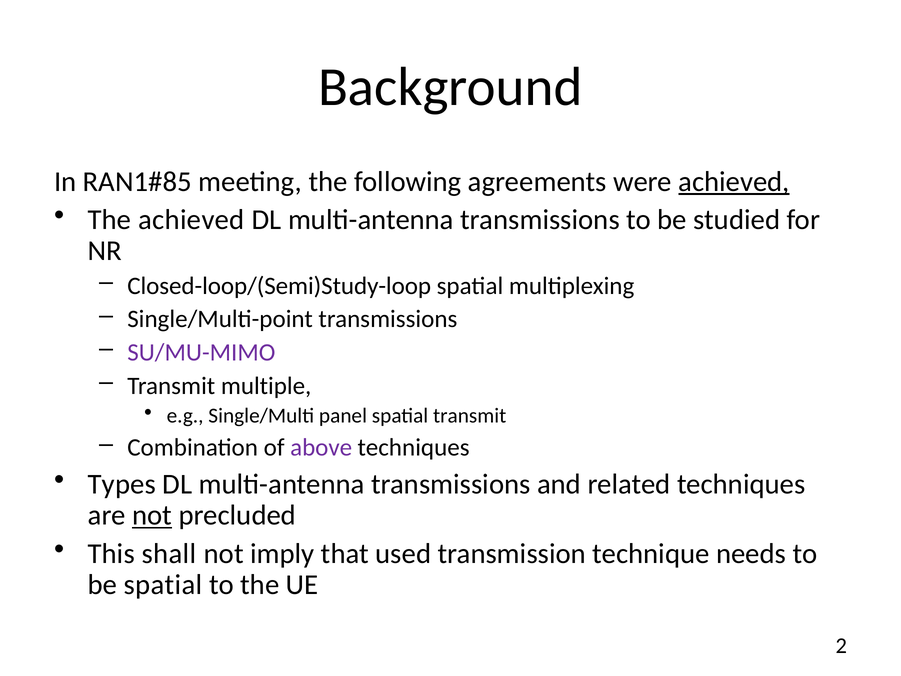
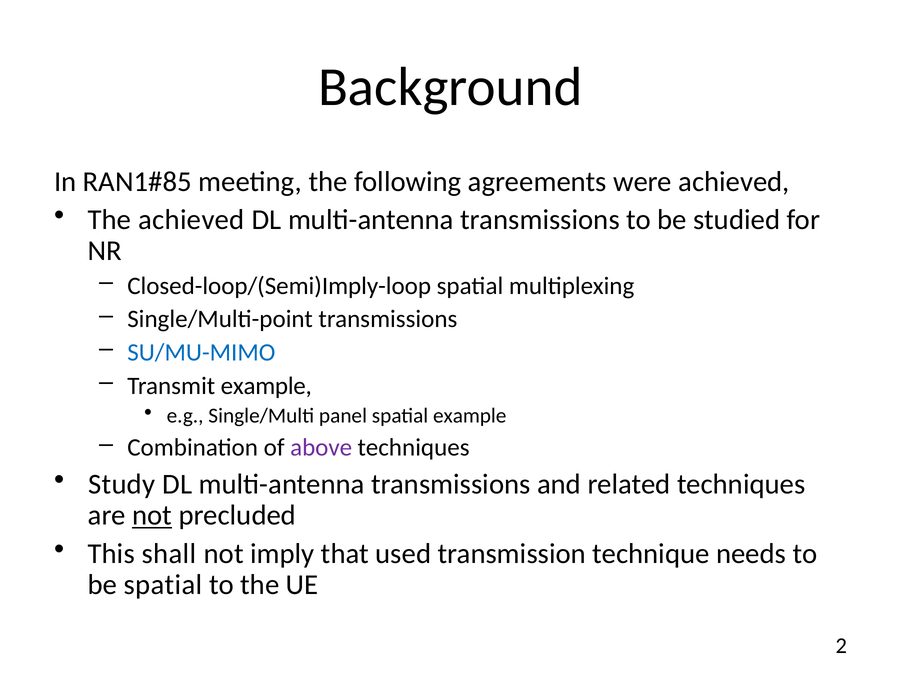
achieved underline: present -> none (734, 181)
Closed-loop/(Semi)Study-loop: Closed-loop/(Semi)Study-loop -> Closed-loop/(Semi)Imply-loop (279, 286)
SU/MU-MIMO colour: purple -> blue (201, 352)
Transmit multiple: multiple -> example (266, 386)
spatial transmit: transmit -> example (470, 416)
Types: Types -> Study (122, 484)
